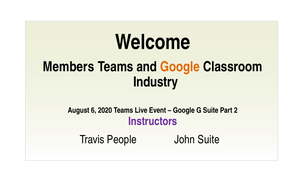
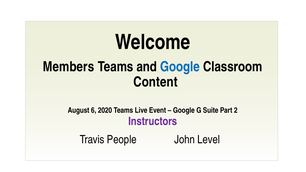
Google colour: orange -> blue (180, 67)
Industry: Industry -> Content (155, 82)
John Suite: Suite -> Level (209, 140)
